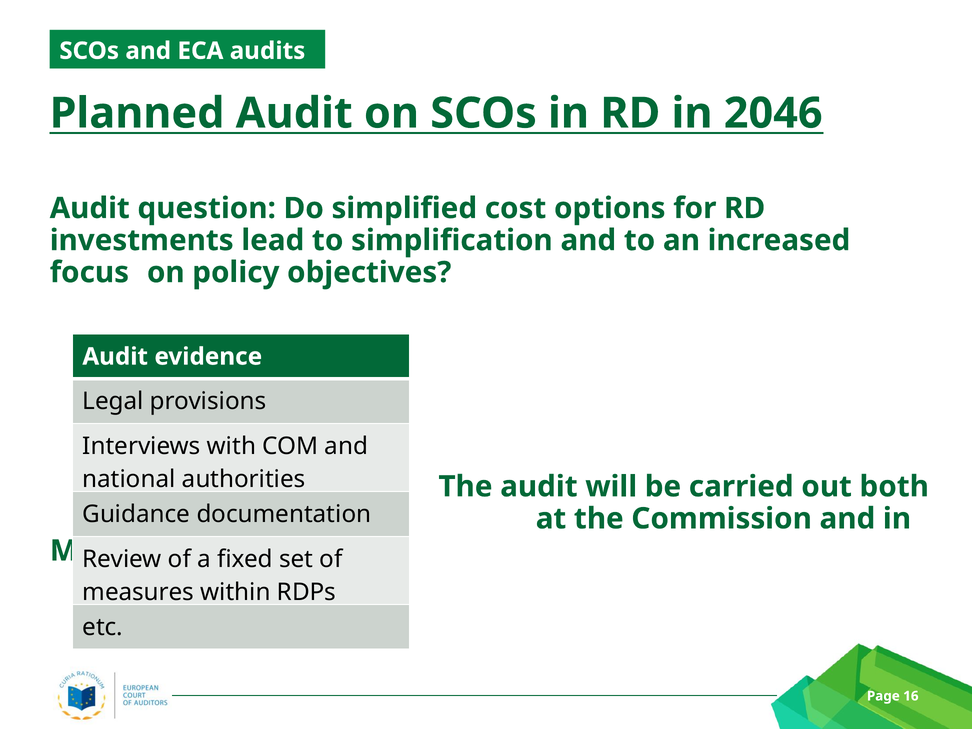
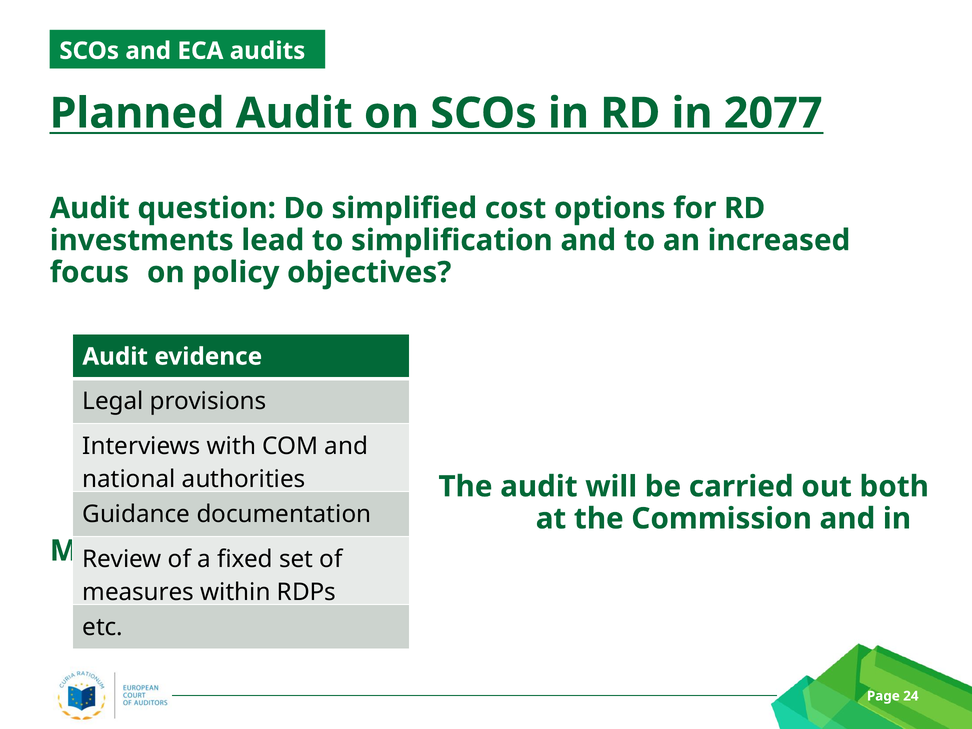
2046: 2046 -> 2077 (773, 113)
16: 16 -> 24 (911, 696)
